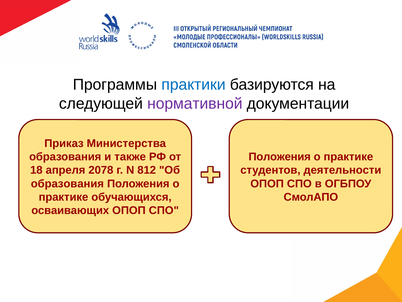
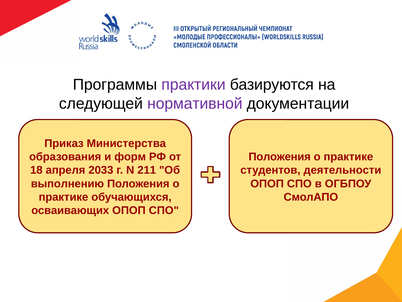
практики colour: blue -> purple (193, 85)
также: также -> форм (130, 157)
2078: 2078 -> 2033 (101, 170)
812: 812 -> 211 (147, 170)
образования: образования -> выполнению (67, 183)
